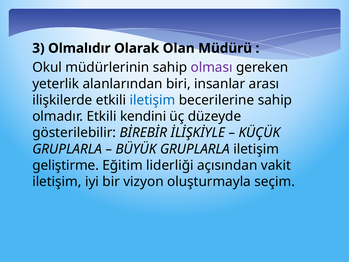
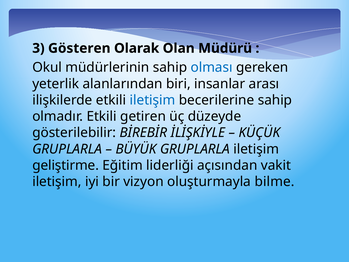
Olmalıdır: Olmalıdır -> Gösteren (79, 48)
olması colour: purple -> blue (212, 67)
kendini: kendini -> getiren (143, 116)
seçim: seçim -> bilme (275, 182)
